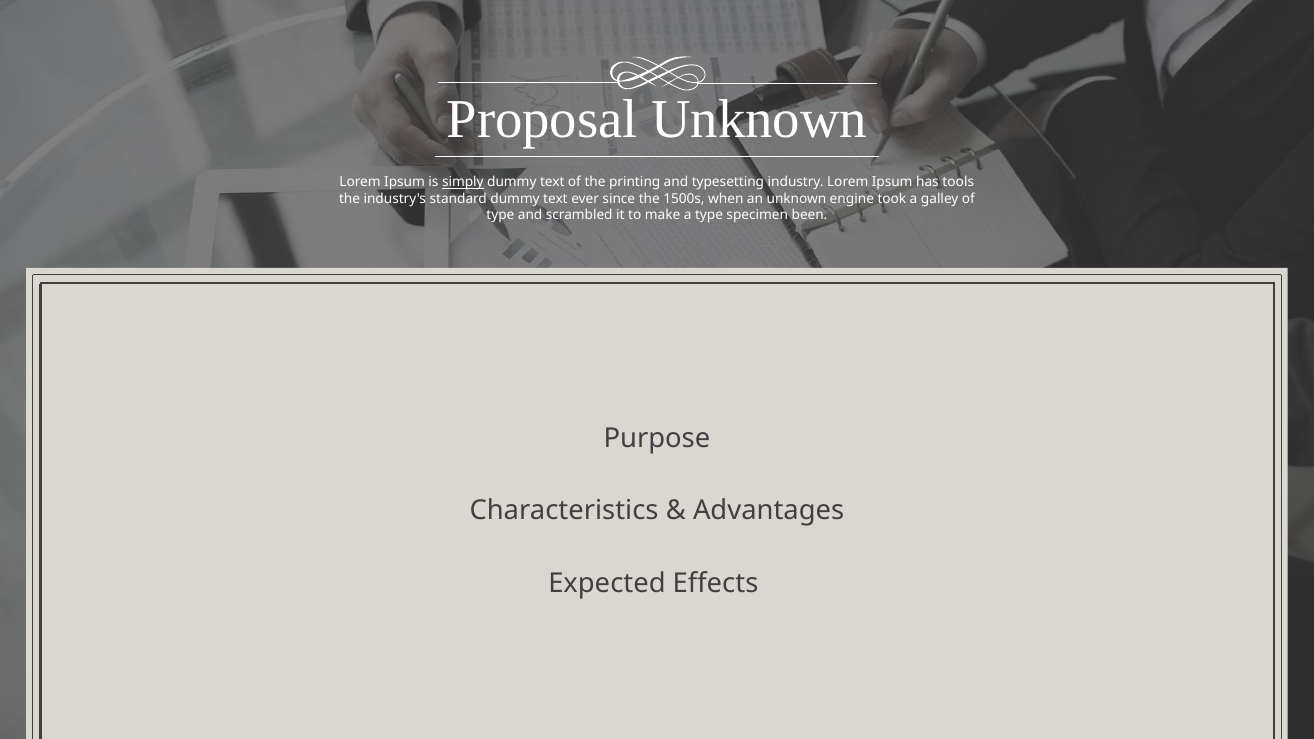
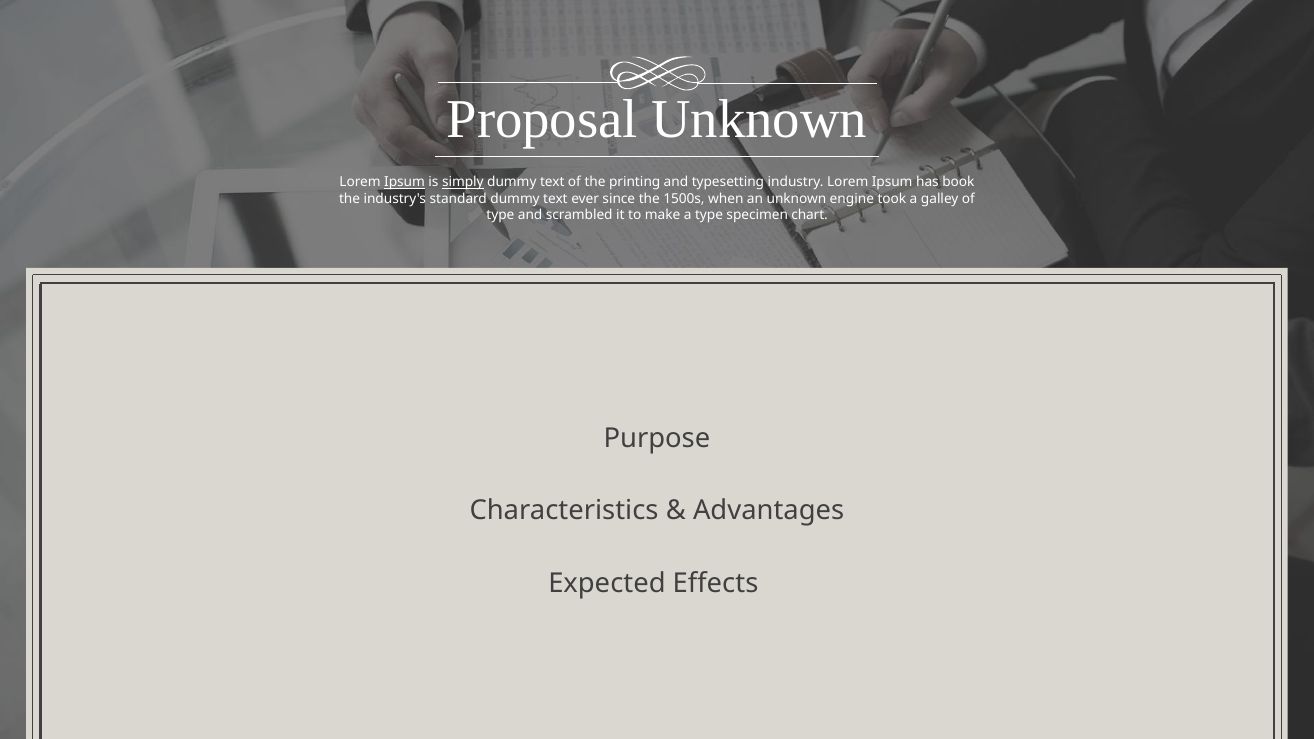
Ipsum underline: none -> present (405, 182)
tools: tools -> book (958, 182)
been: been -> chart (810, 215)
